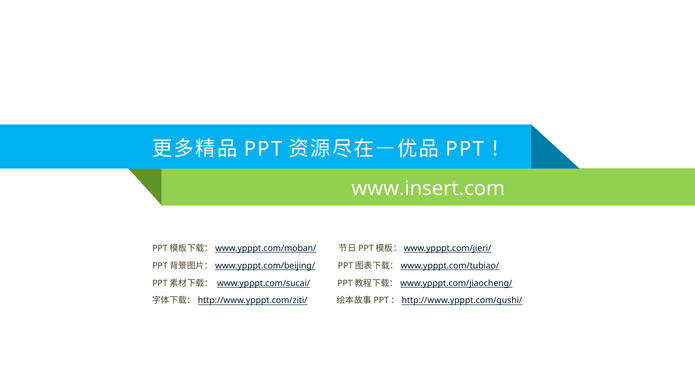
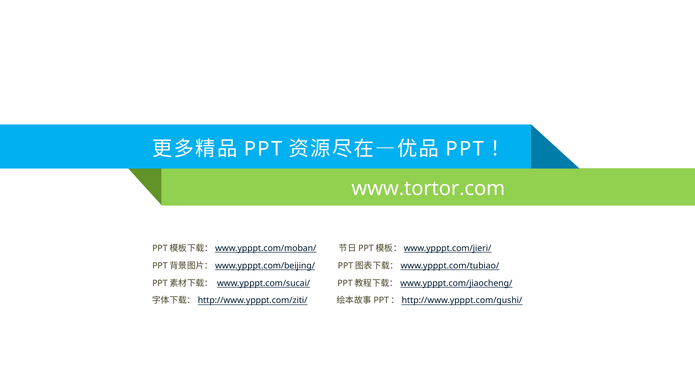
www.insert.com: www.insert.com -> www.tortor.com (428, 188)
